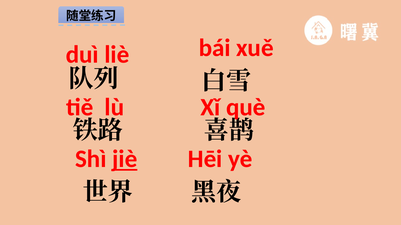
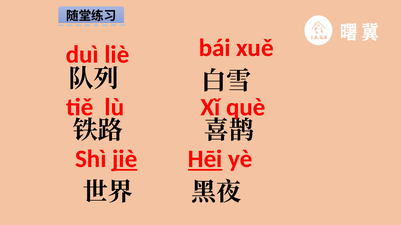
Hēi underline: none -> present (205, 159)
